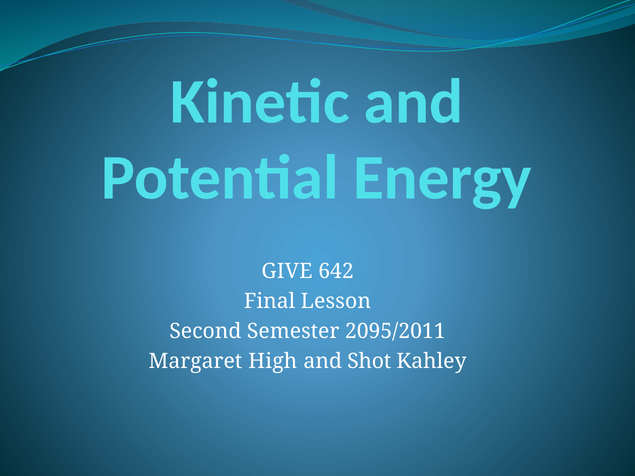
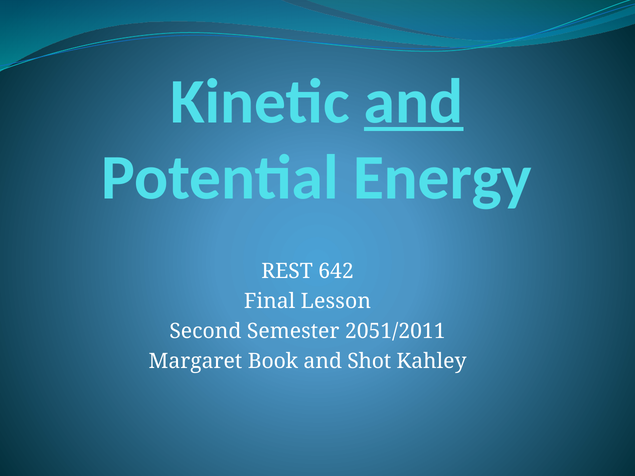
and underline: none -> present (414, 102)
GIVE: GIVE -> REST (287, 271)
2095/2011: 2095/2011 -> 2051/2011 (395, 331)
High: High -> Book (273, 361)
